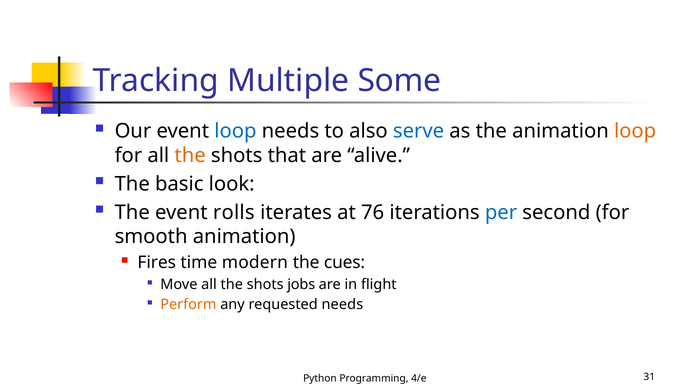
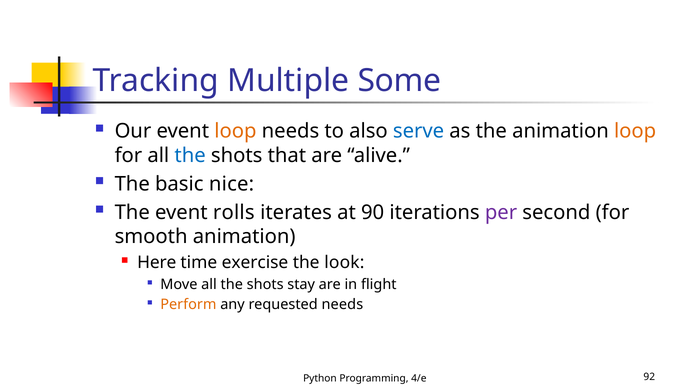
loop colour: blue -> orange (235, 131)
the colour: orange -> blue (190, 156)
look: look -> nice (232, 184)
76: 76 -> 90 (373, 212)
per colour: blue -> purple (501, 212)
Fires: Fires -> Here (157, 263)
modern: modern -> exercise (255, 263)
cues: cues -> look (344, 263)
jobs: jobs -> stay (301, 284)
31: 31 -> 92 (649, 377)
